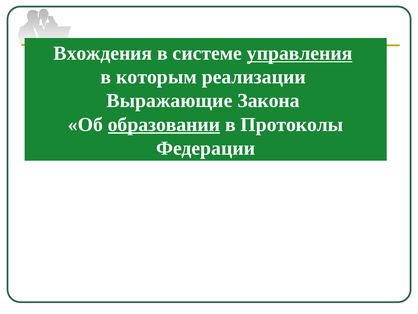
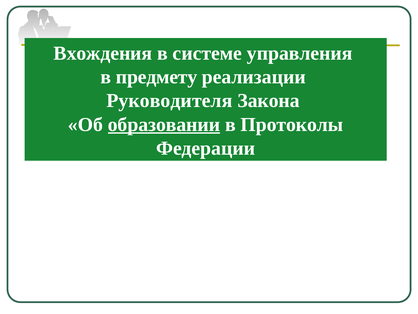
управления underline: present -> none (300, 53)
которым: которым -> предмету (157, 77)
Выражающие: Выражающие -> Руководителя (169, 101)
